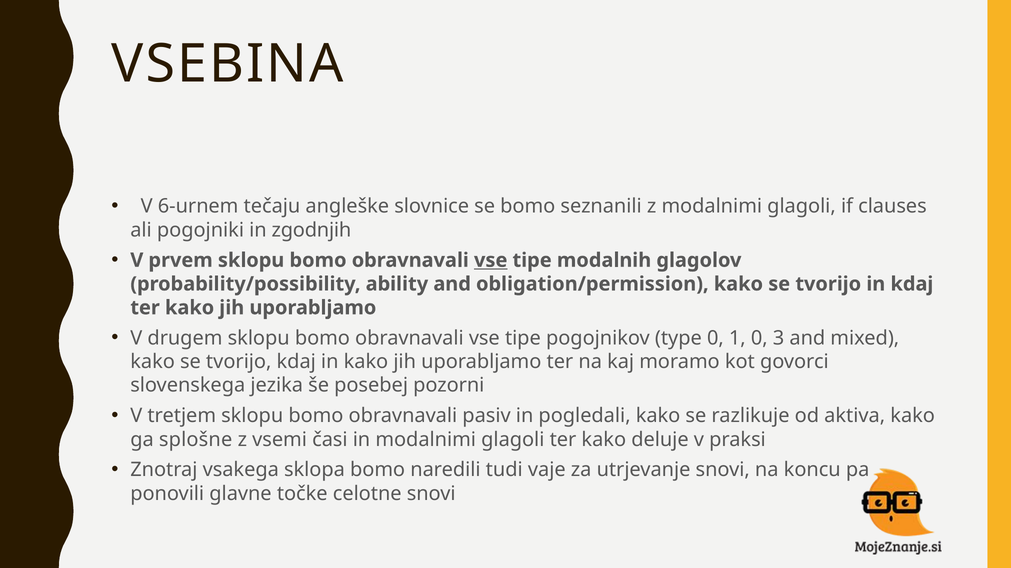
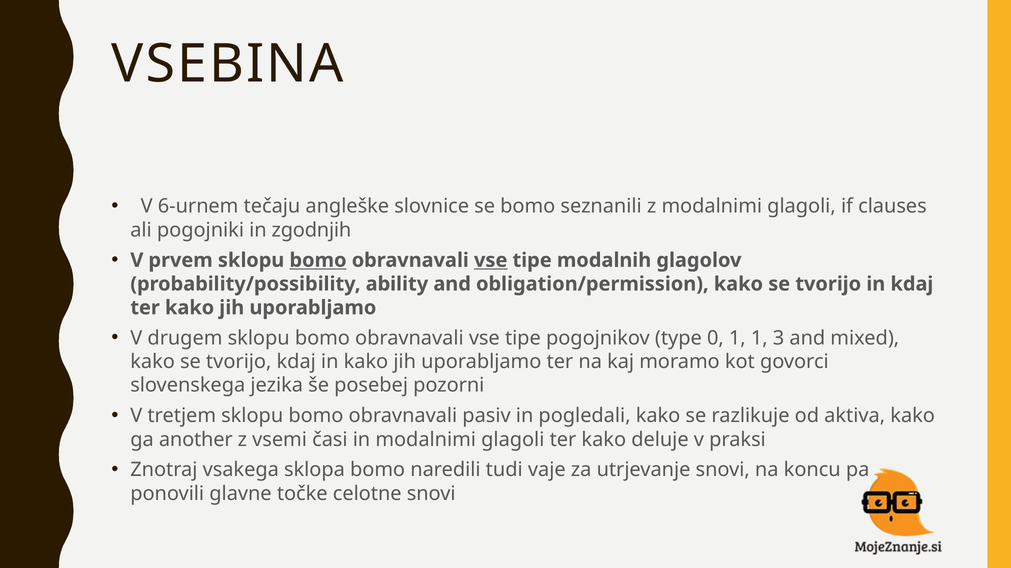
bomo underline: none -> present (318, 261)
1 0: 0 -> 1 (759, 338)
splošne: splošne -> another (196, 440)
